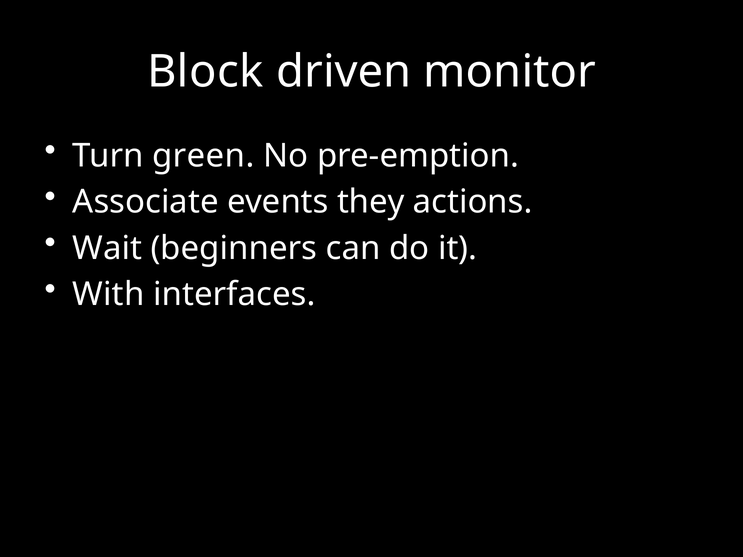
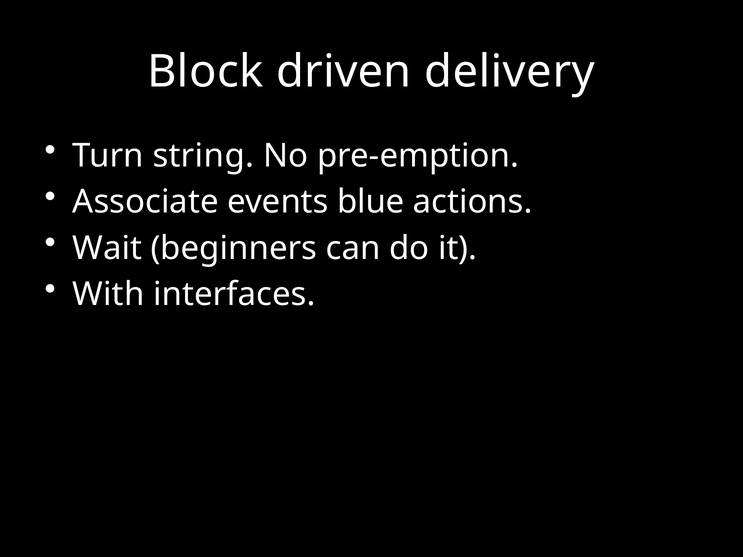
monitor: monitor -> delivery (510, 72)
green: green -> string (203, 156)
they: they -> blue (371, 202)
